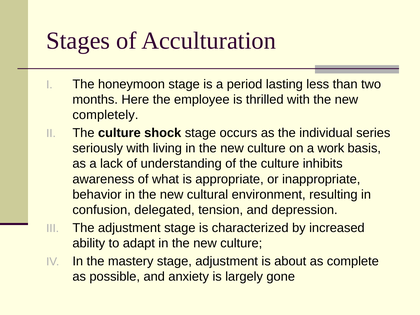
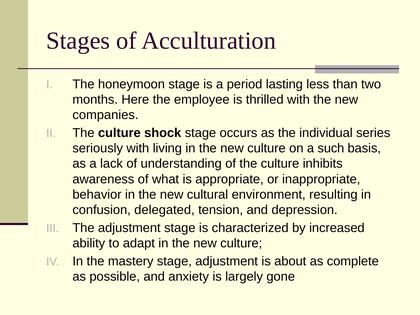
completely: completely -> companies (105, 115)
work: work -> such (331, 148)
